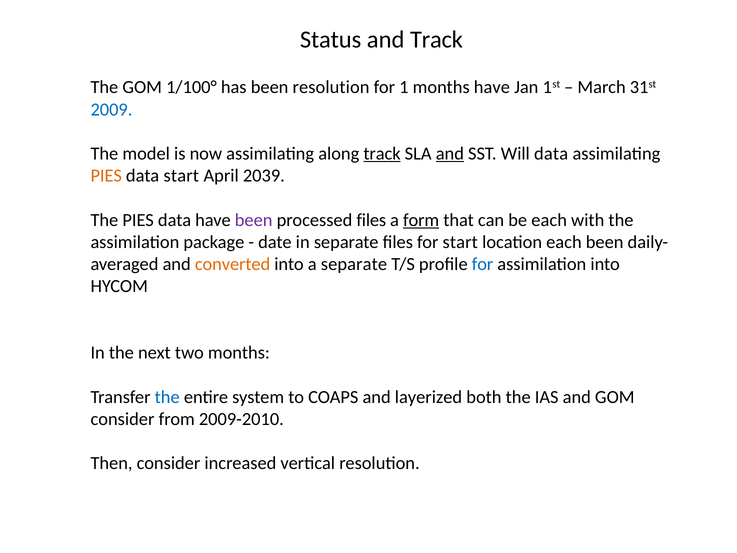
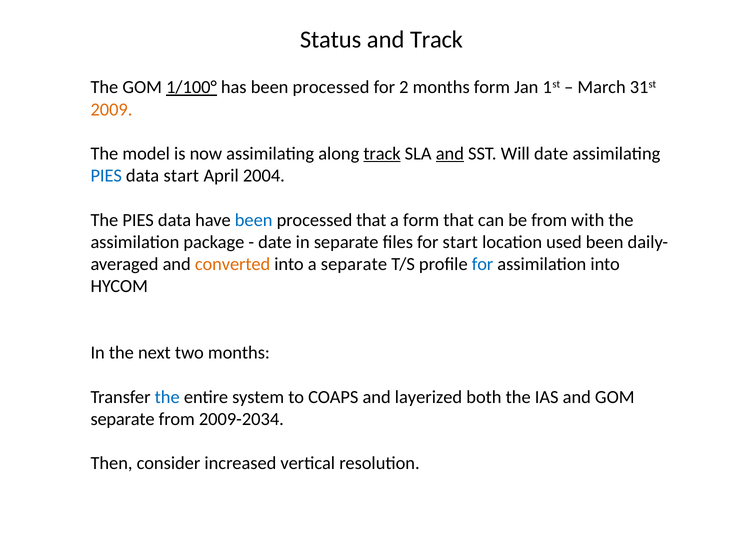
1/100° underline: none -> present (191, 87)
has been resolution: resolution -> processed (331, 87)
1: 1 -> 2 (404, 87)
months have: have -> form (492, 87)
2009 colour: blue -> orange (111, 109)
Will data: data -> date (551, 154)
PIES colour: orange -> blue (106, 176)
2039: 2039 -> 2004 (264, 176)
been colour: purple -> blue (254, 220)
processed files: files -> that (371, 220)
form underline: present -> none (421, 220)
be each: each -> from (549, 220)
location each: each -> used (564, 242)
consider: consider -> separate (123, 419)
2009-2010: 2009-2010 -> 2009-2034 (241, 419)
